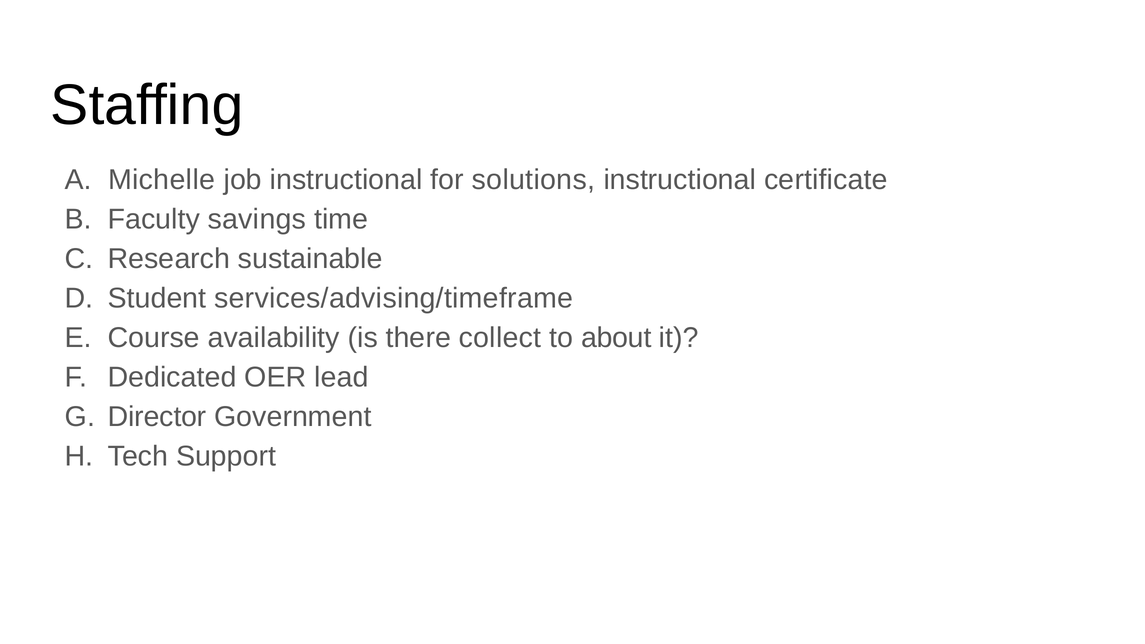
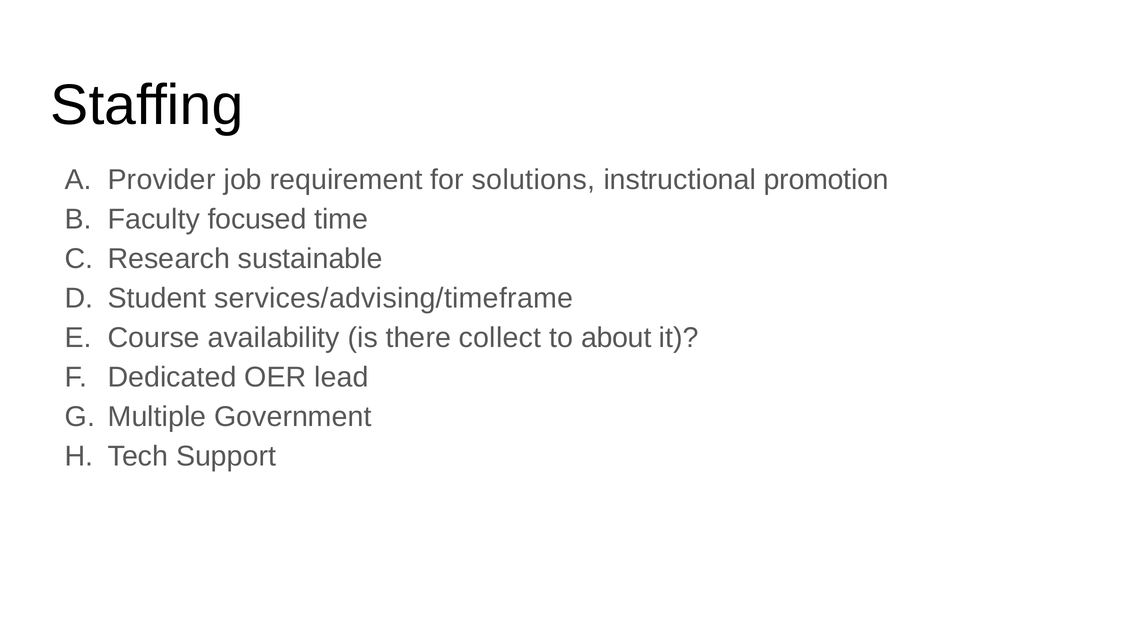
Michelle: Michelle -> Provider (162, 180)
job instructional: instructional -> requirement (346, 180)
certificate: certificate -> promotion (826, 180)
savings: savings -> focused (257, 220)
Director: Director -> Multiple (157, 417)
